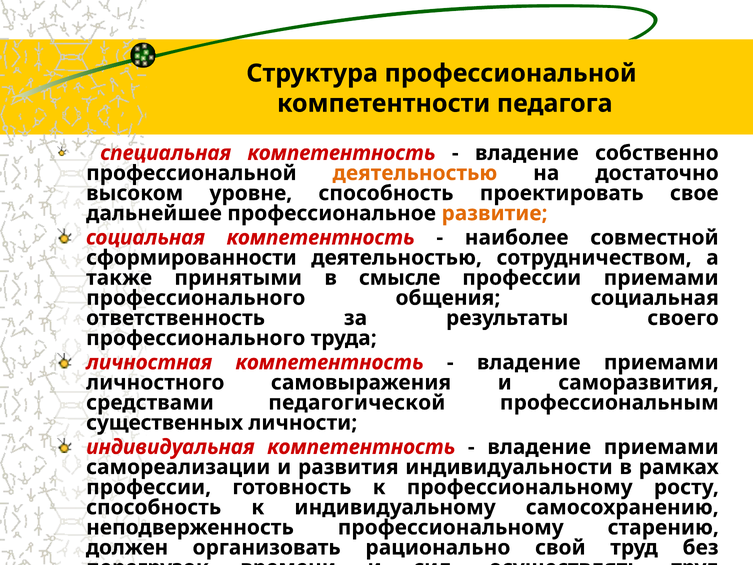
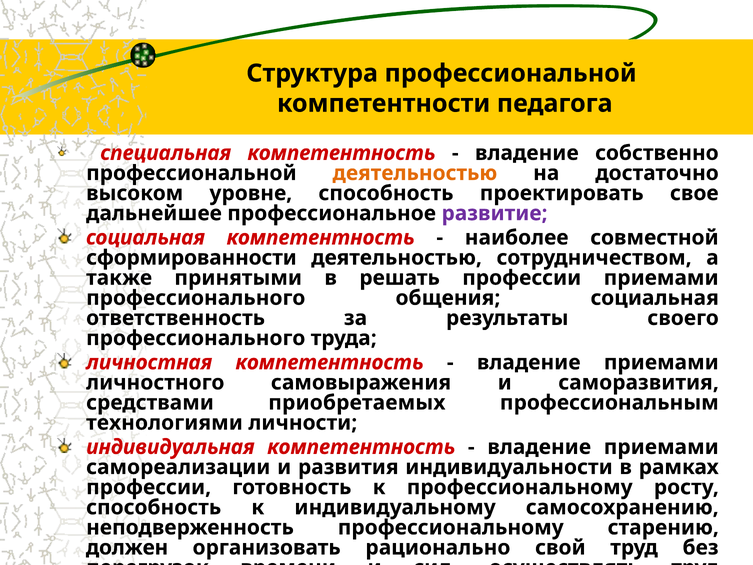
развитие colour: orange -> purple (495, 213)
смысле: смысле -> решать (400, 278)
педагогической: педагогической -> приобретаемых (357, 403)
существенных: существенных -> технологиями (164, 423)
